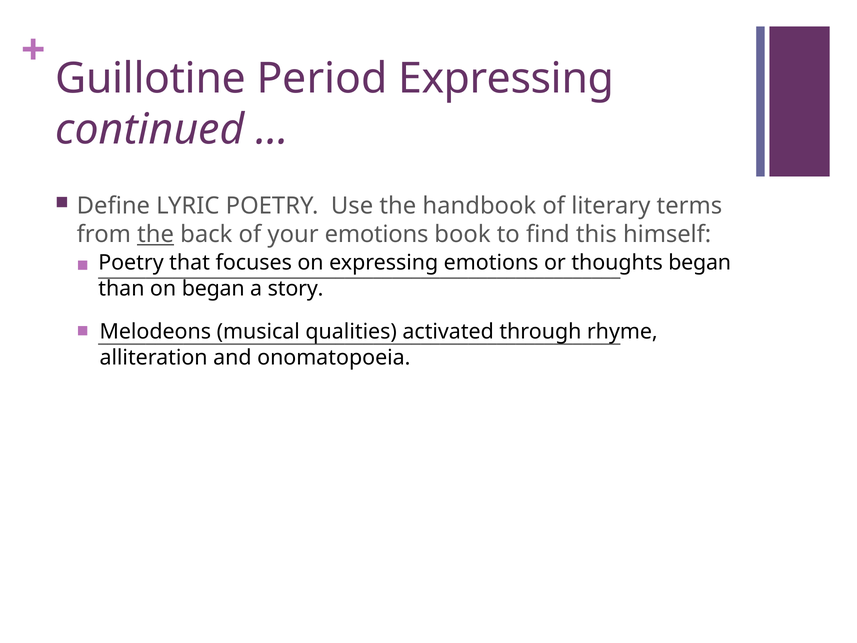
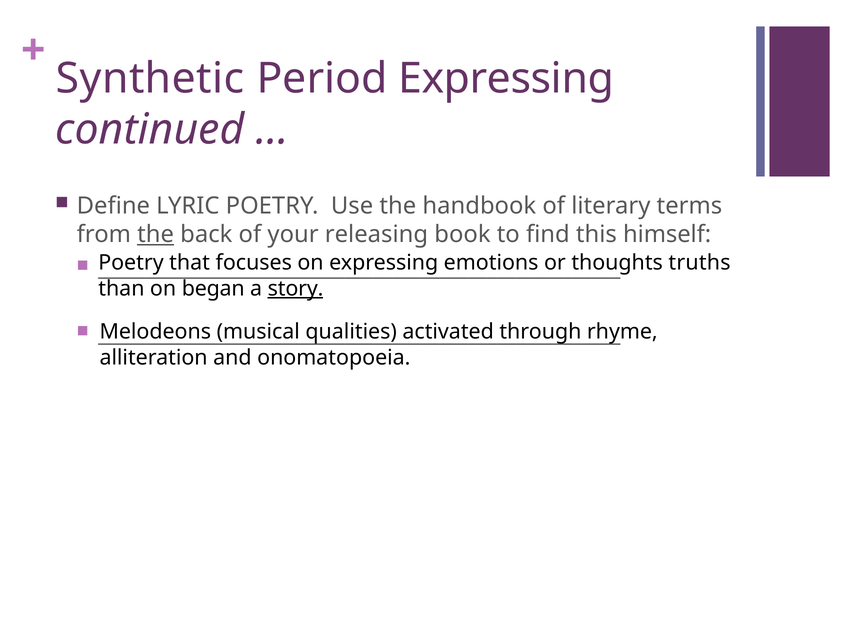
Guillotine: Guillotine -> Synthetic (150, 78)
your emotions: emotions -> releasing (376, 234)
began: began -> truths (699, 263)
story underline: none -> present (296, 288)
